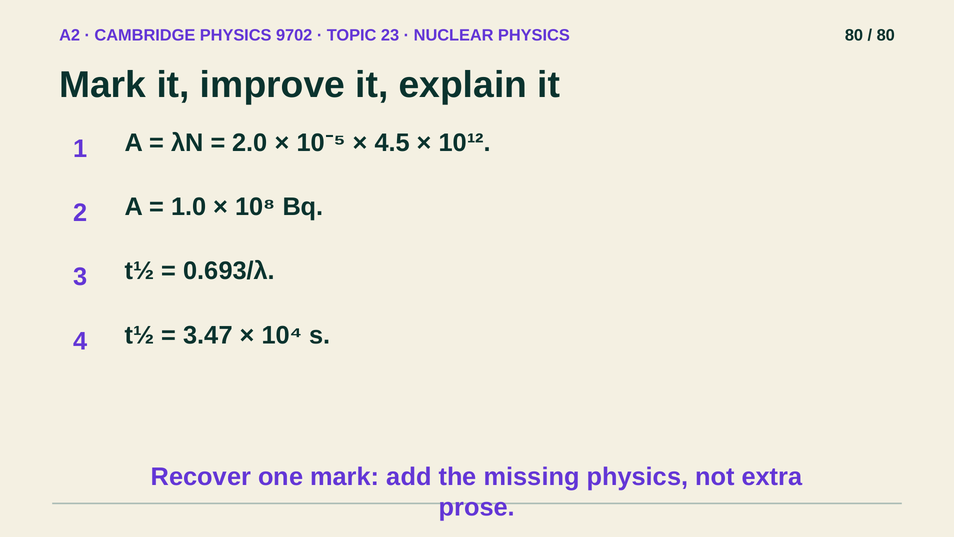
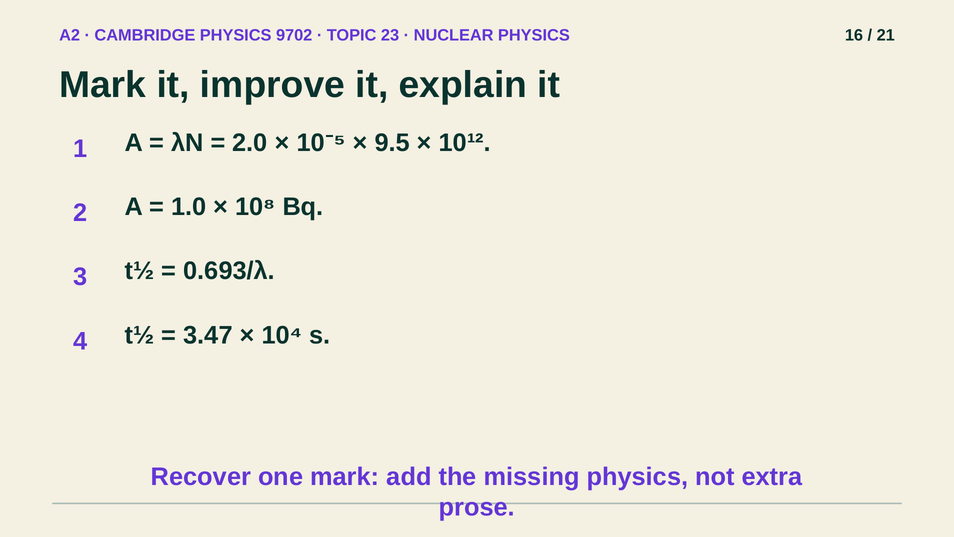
PHYSICS 80: 80 -> 16 (854, 35)
80: 80 -> 21 (886, 35)
4.5: 4.5 -> 9.5 (392, 143)
